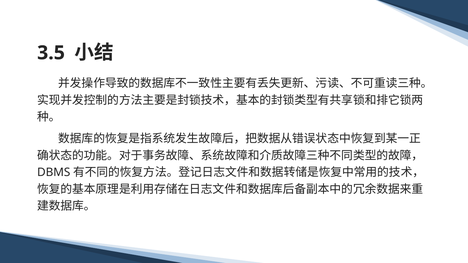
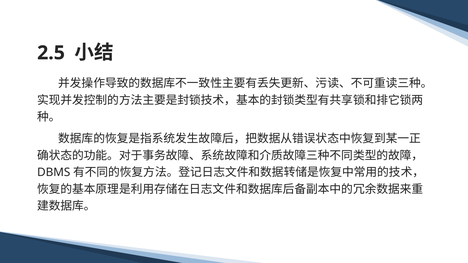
3.5: 3.5 -> 2.5 (51, 53)
